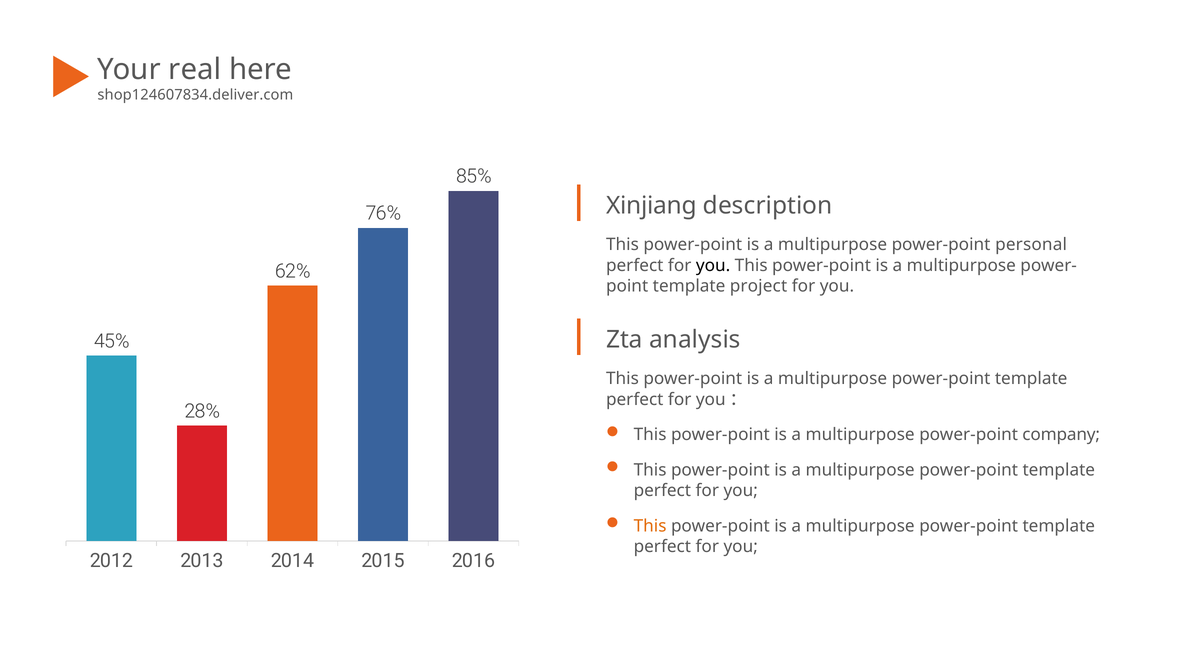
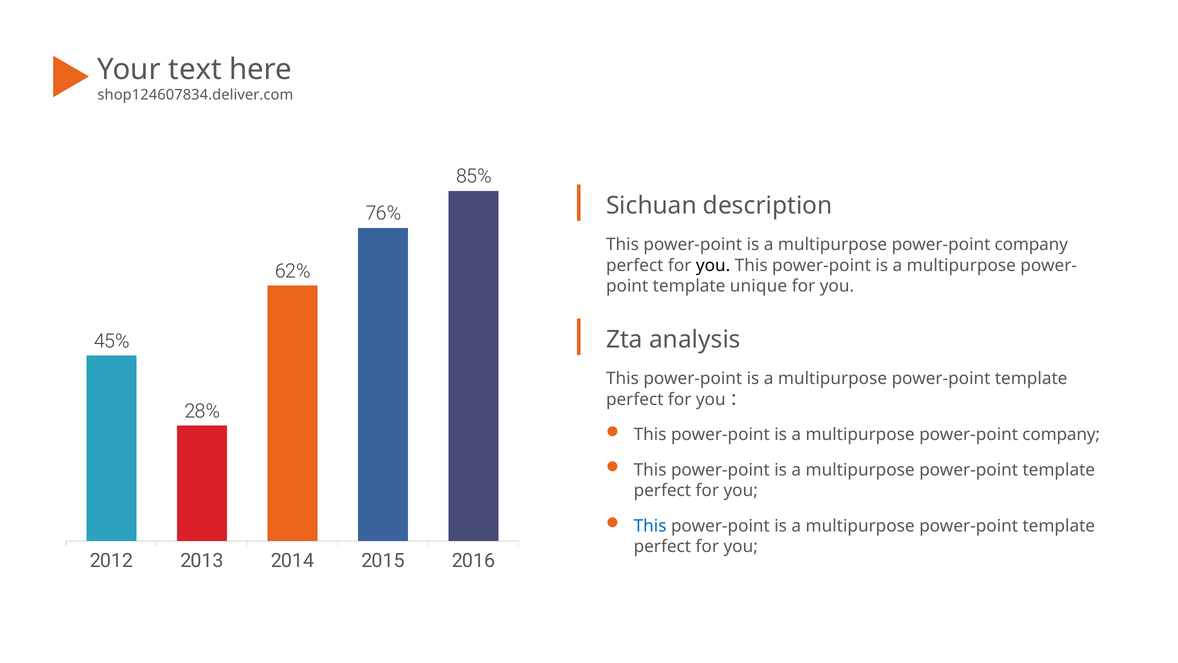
real: real -> text (195, 69)
Xinjiang: Xinjiang -> Sichuan (651, 205)
personal: personal -> company (1031, 245)
project: project -> unique (758, 286)
This colour: orange -> blue (650, 526)
